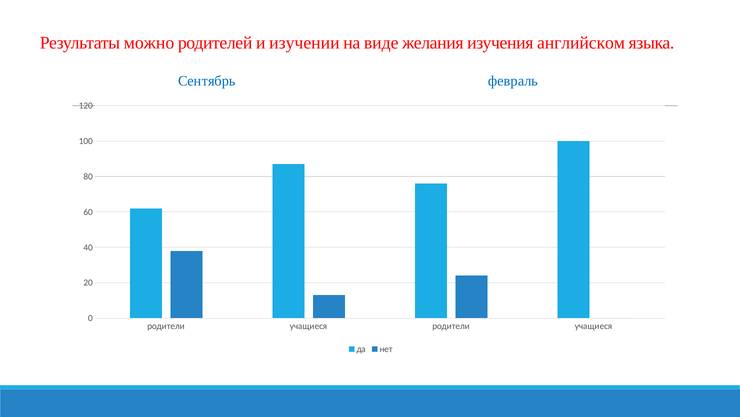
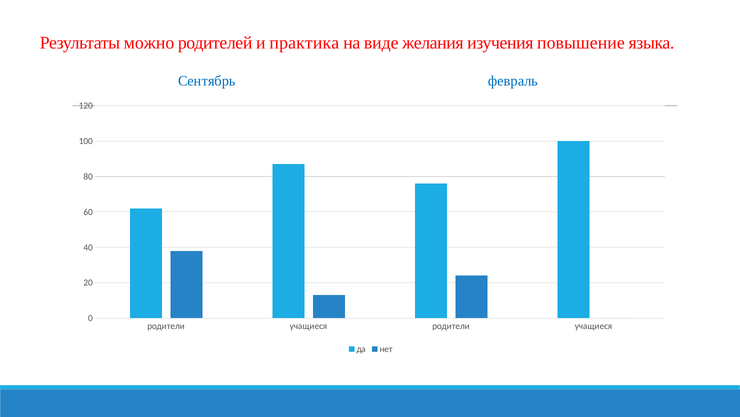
изучении: изучении -> практика (304, 43)
английском: английском -> повышение (581, 43)
